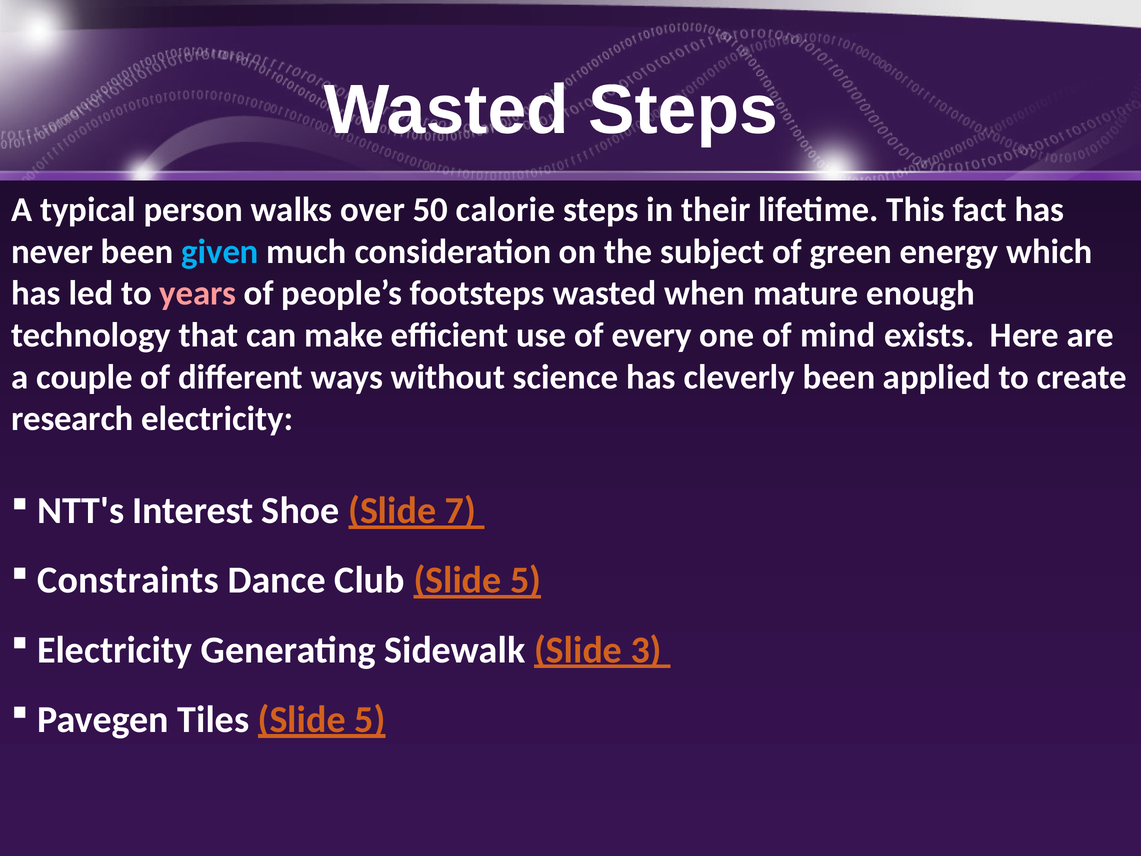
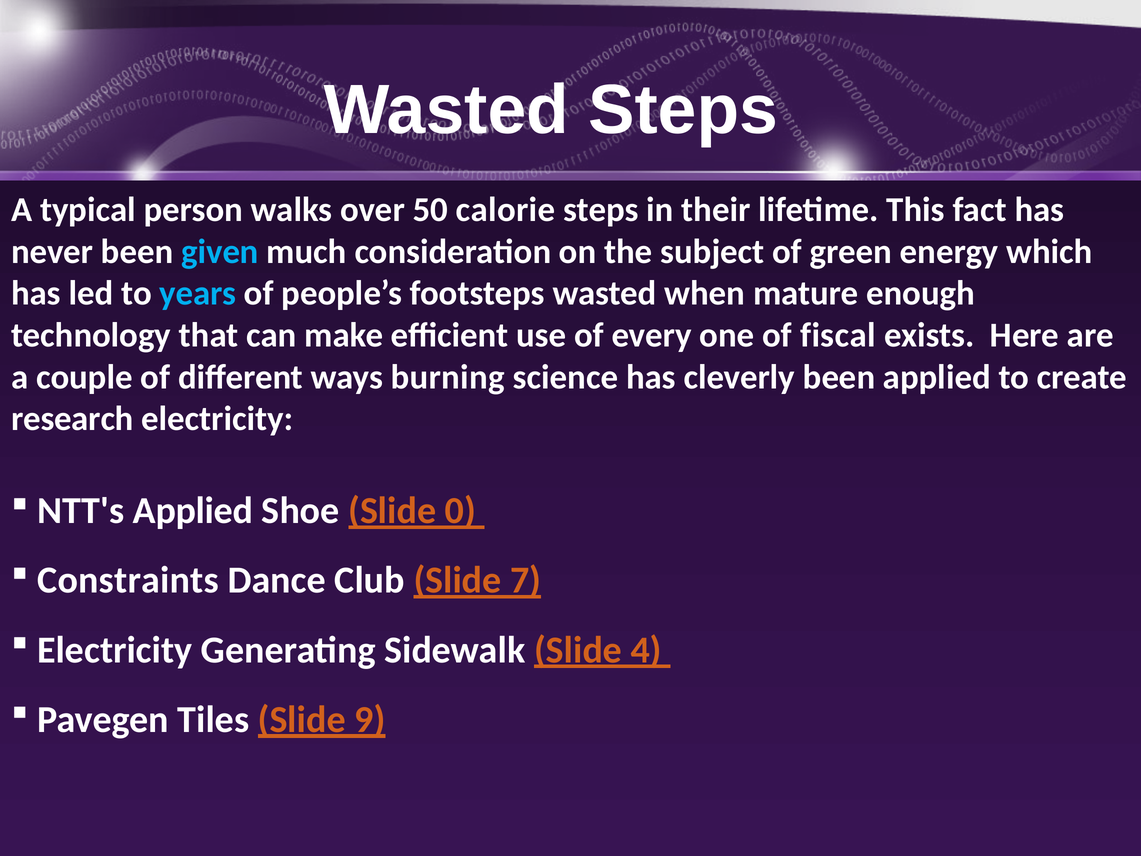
years colour: pink -> light blue (198, 293)
mind: mind -> fiscal (838, 335)
without: without -> burning (448, 377)
NTT's Interest: Interest -> Applied (193, 511)
7: 7 -> 0 (460, 511)
Club Slide 5: 5 -> 7 (526, 580)
3: 3 -> 4 (646, 650)
Tiles Slide 5: 5 -> 9 (370, 719)
